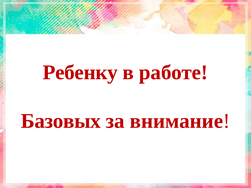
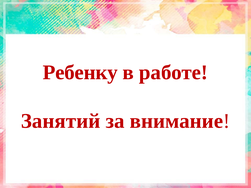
Базовых: Базовых -> Занятий (61, 121)
